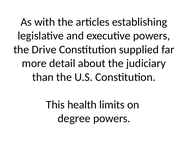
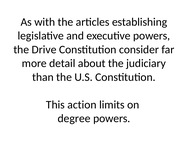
supplied: supplied -> consider (139, 50)
health: health -> action (82, 105)
